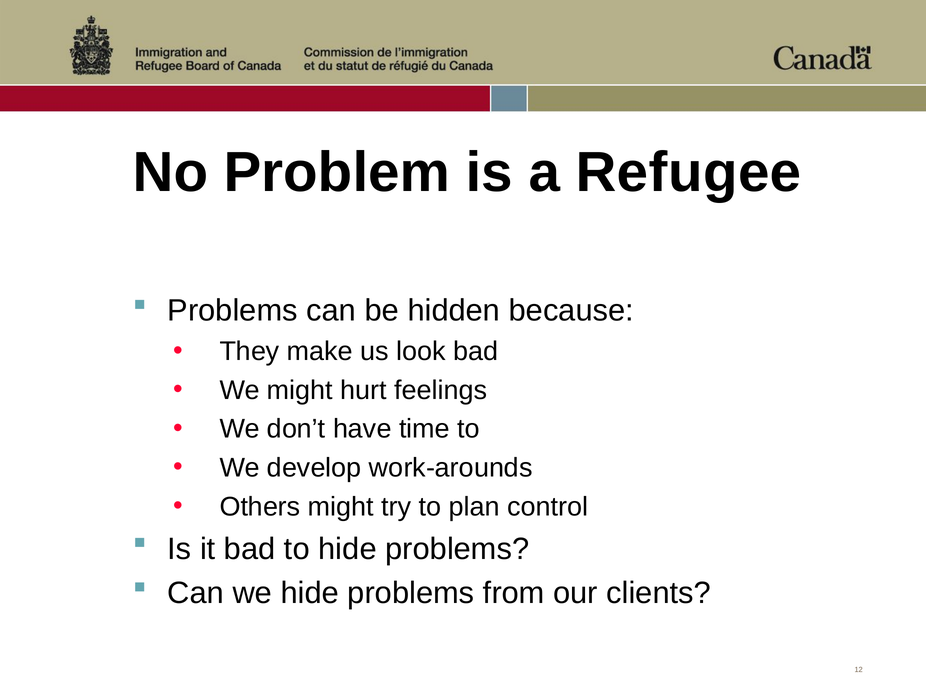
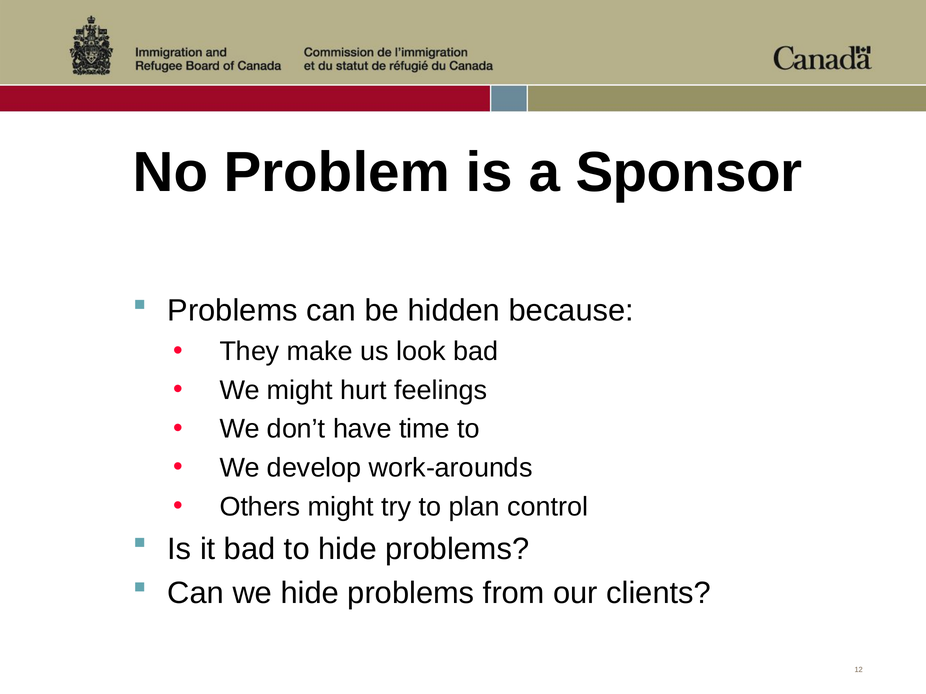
Refugee: Refugee -> Sponsor (689, 173)
